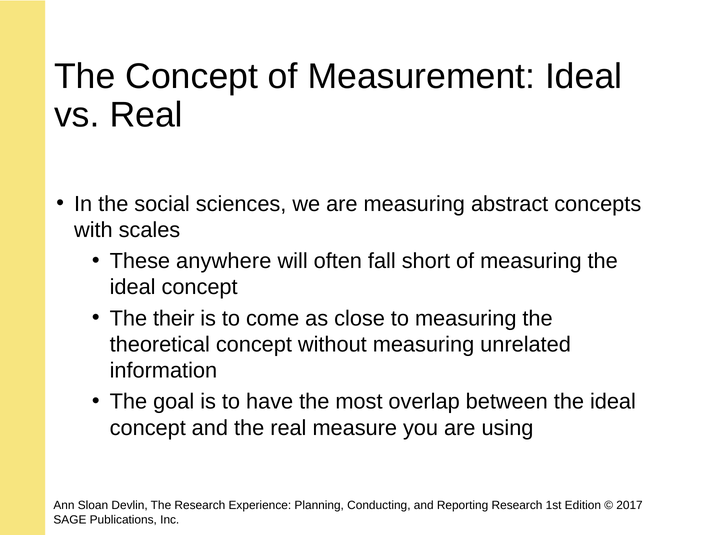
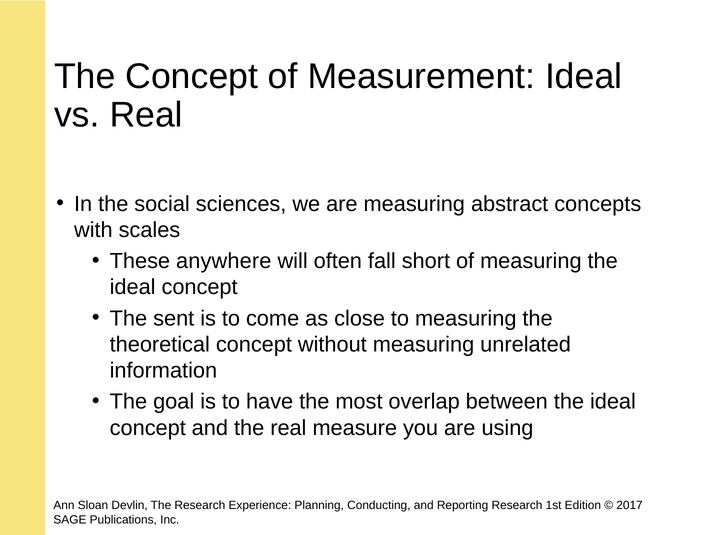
their: their -> sent (174, 318)
